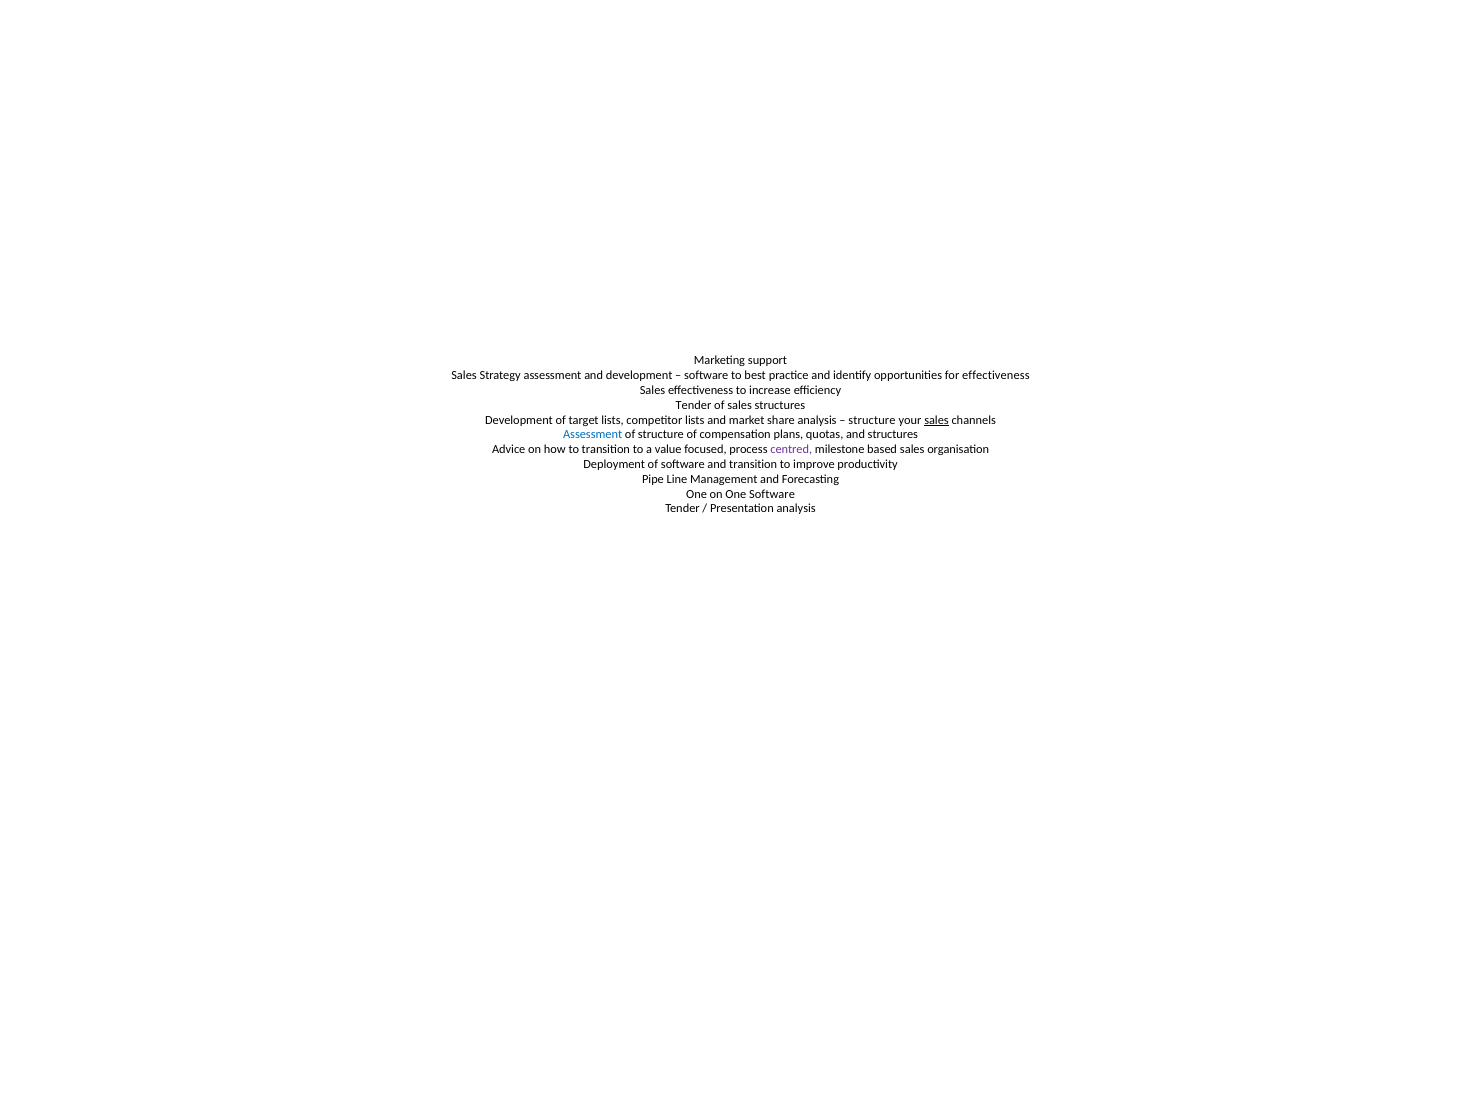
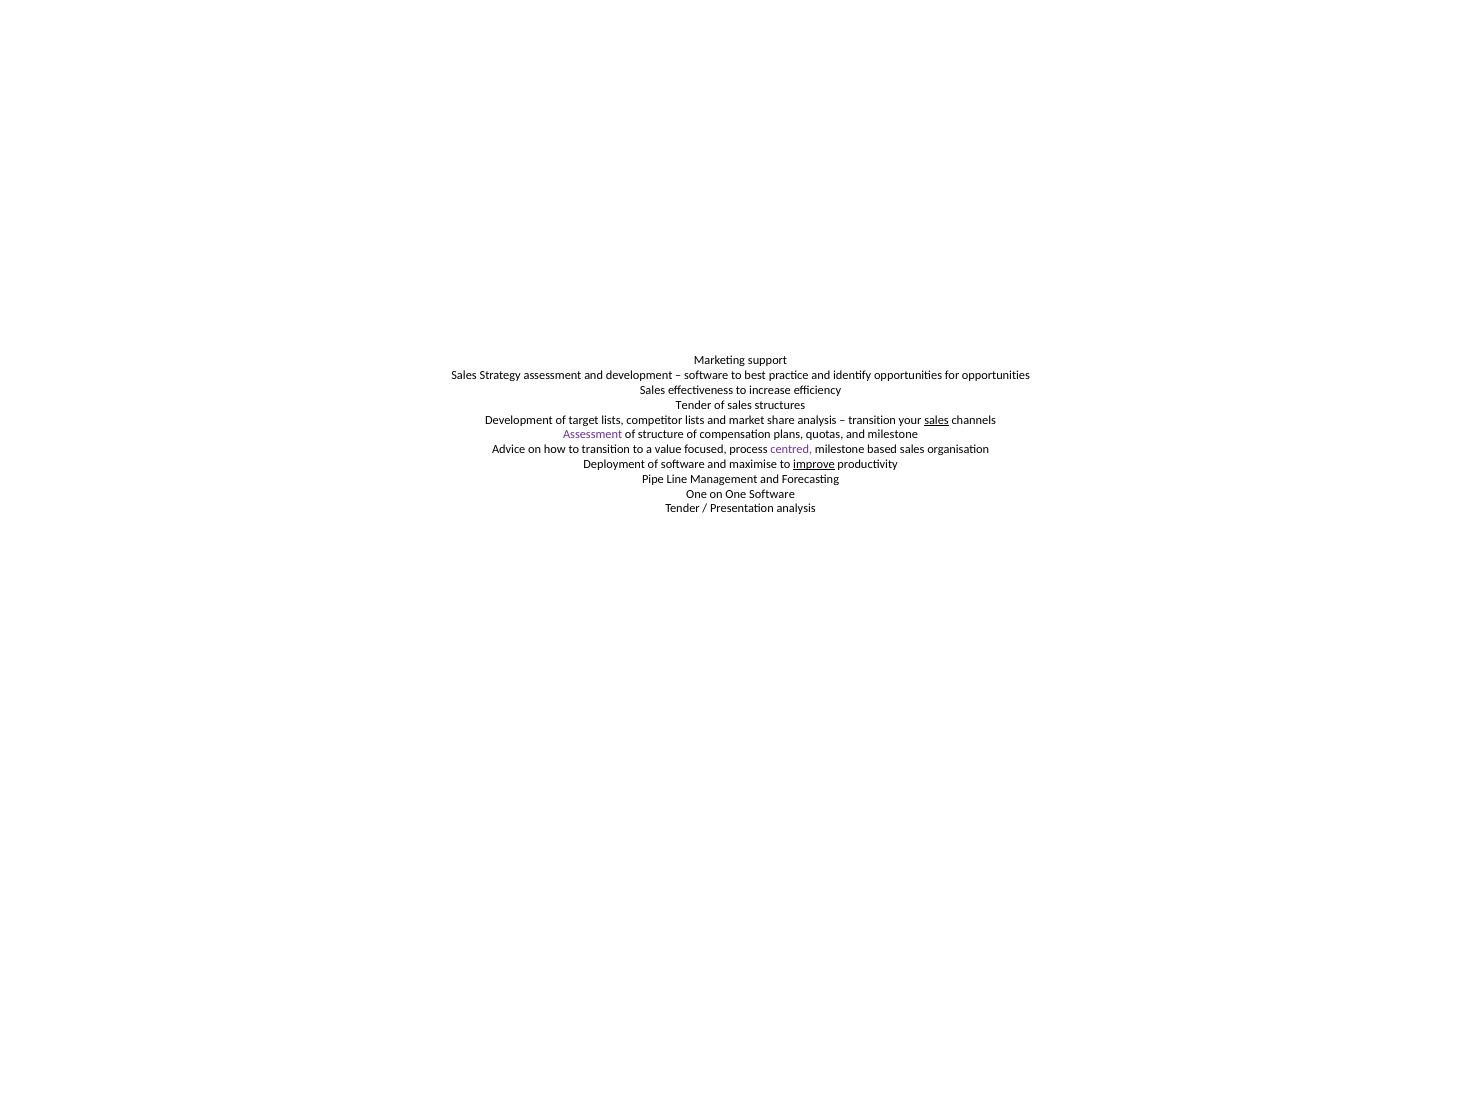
for effectiveness: effectiveness -> opportunities (996, 375)
structure: structure -> transition (872, 420)
Assessment colour: blue -> purple (593, 435)
and structures: structures -> milestone (893, 435)
and transition: transition -> maximise (753, 464)
improve underline: none -> present (814, 464)
